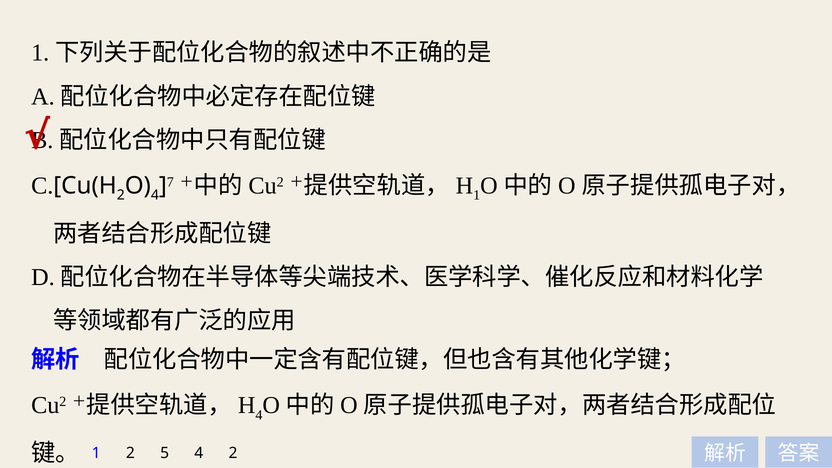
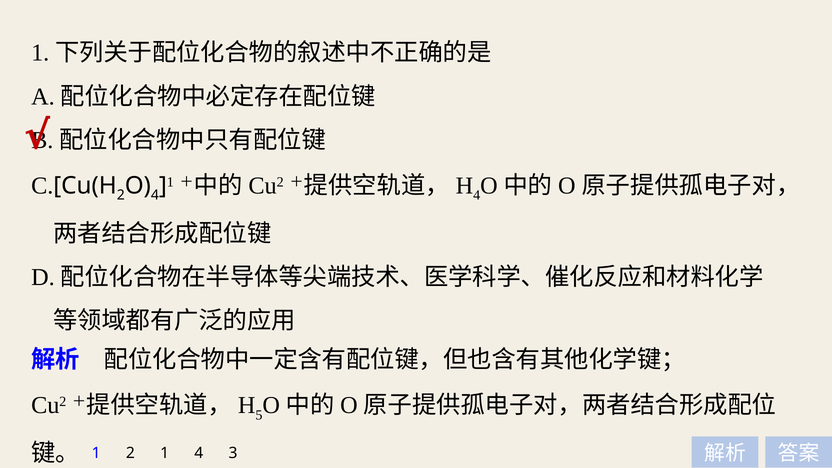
7: 7 -> 1 (170, 182)
1: 1 -> 4 (477, 195)
4: 4 -> 5 (259, 415)
2 5: 5 -> 1 (165, 453)
4 2: 2 -> 3 (233, 453)
